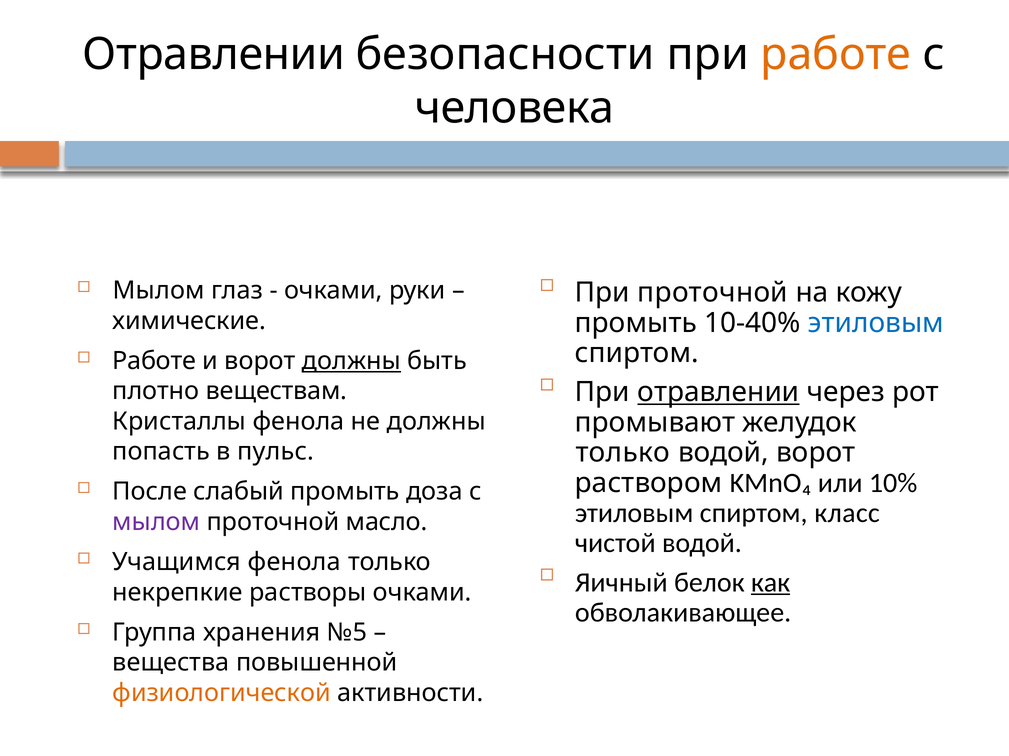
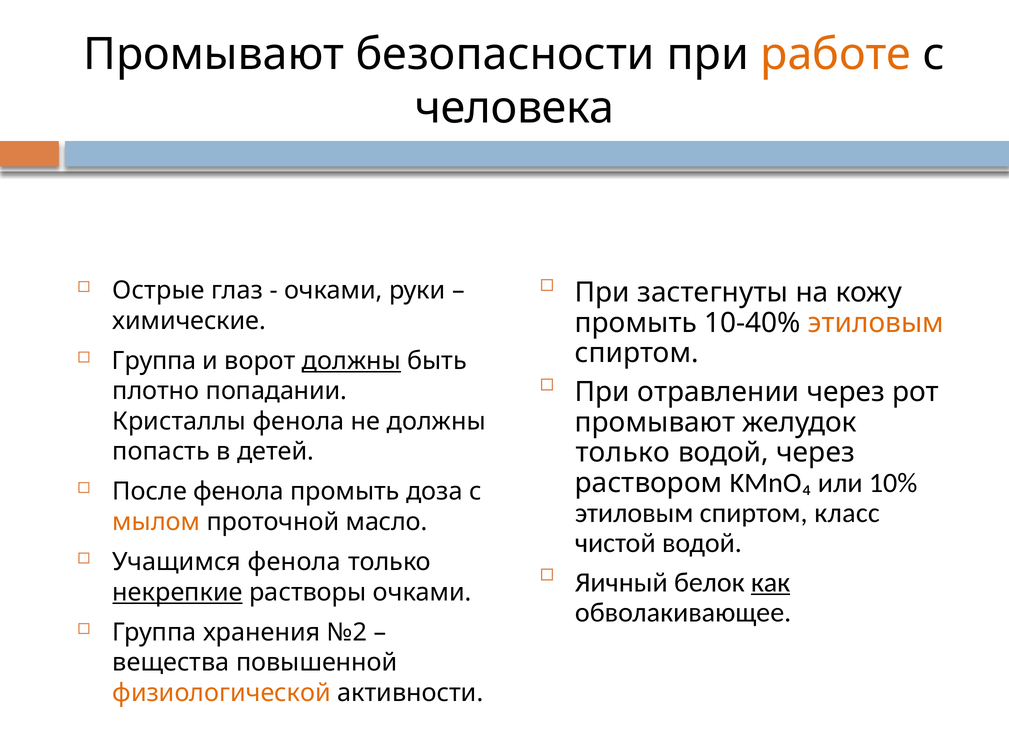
Отравлении: Отравлении -> Промывают (214, 54)
При проточной: проточной -> застегнуты (713, 293)
Мылом: Мылом -> Острые (159, 291)
этиловым colour: blue -> orange (876, 323)
Работе: Работе -> Группа (154, 361)
отравлении underline: present -> none (718, 392)
веществам: веществам -> попадании (277, 392)
пульс: пульс -> детей (276, 452)
водой ворот: ворот -> через (816, 453)
После слабый: слабый -> фенола (239, 492)
мылом colour: purple -> orange (156, 522)
некрепкие underline: none -> present (178, 593)
№5: №5 -> №2 (347, 633)
